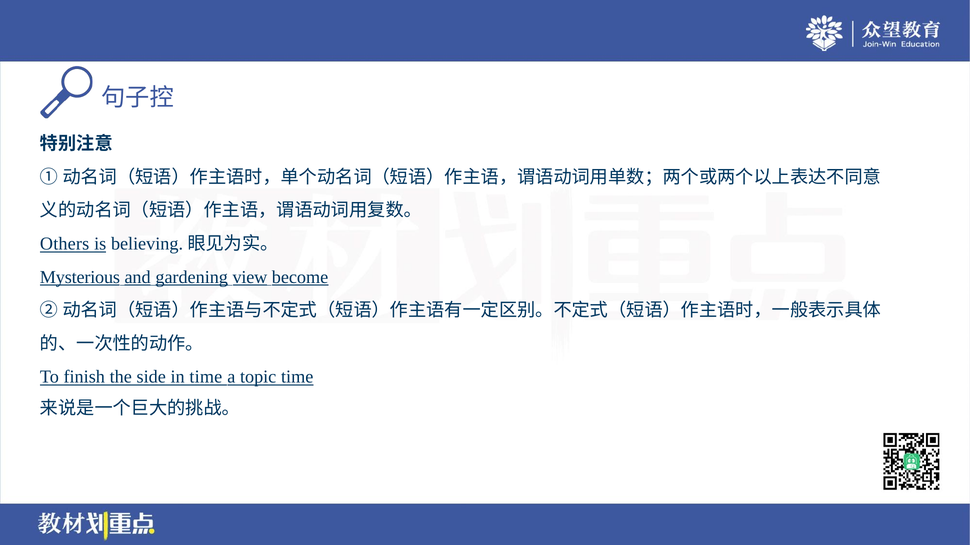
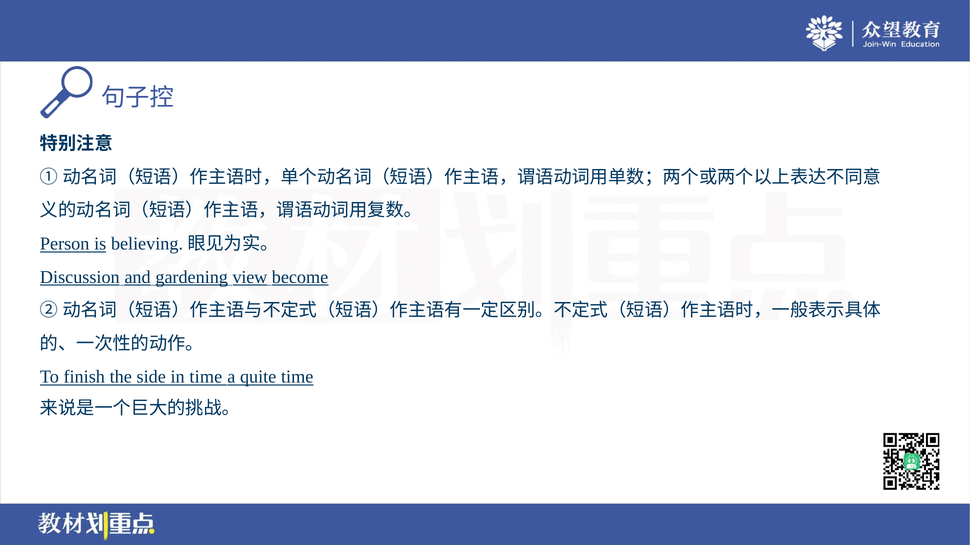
Others: Others -> Person (65, 244)
Mysterious: Mysterious -> Discussion (80, 277)
topic: topic -> quite (258, 377)
